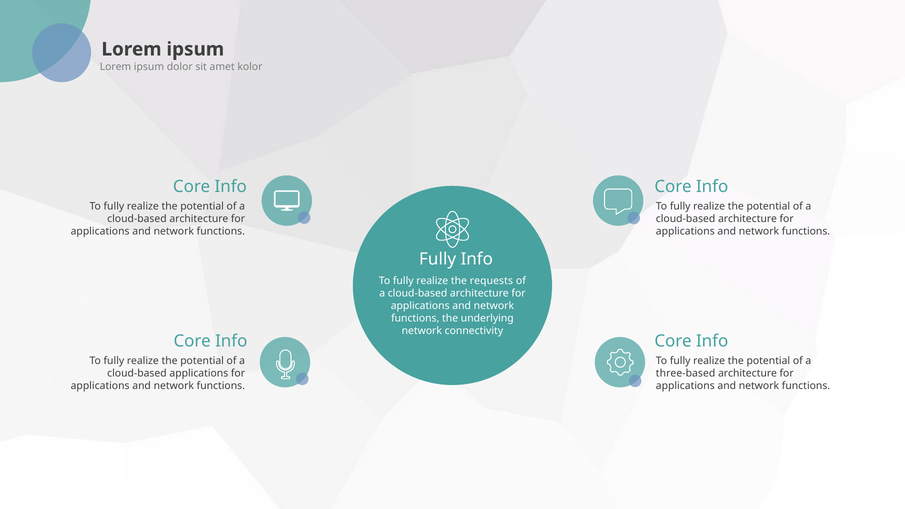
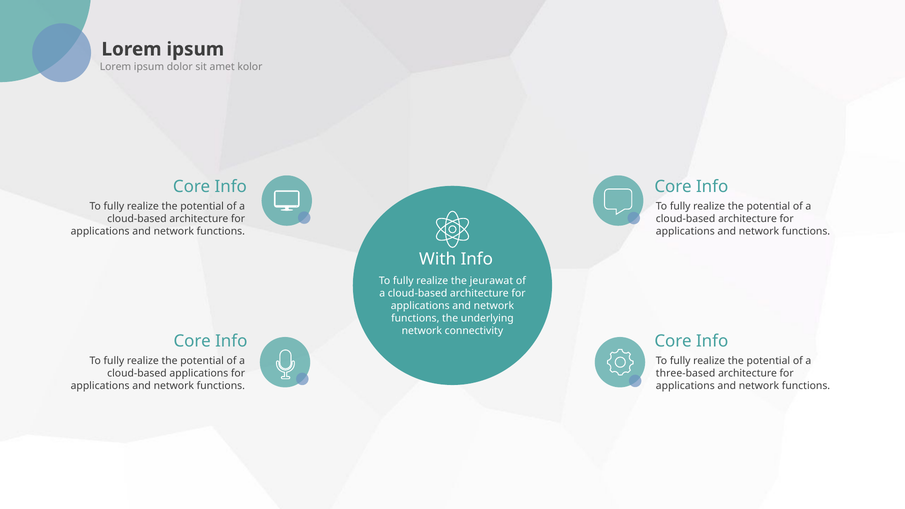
Fully: Fully -> With (438, 259)
requests: requests -> jeurawat (491, 281)
